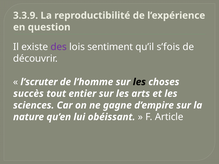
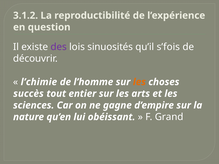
3.3.9: 3.3.9 -> 3.1.2 (26, 16)
sentiment: sentiment -> sinuosités (110, 47)
l’scruter: l’scruter -> l’chimie (39, 82)
les colour: black -> orange (139, 82)
Article: Article -> Grand (169, 117)
